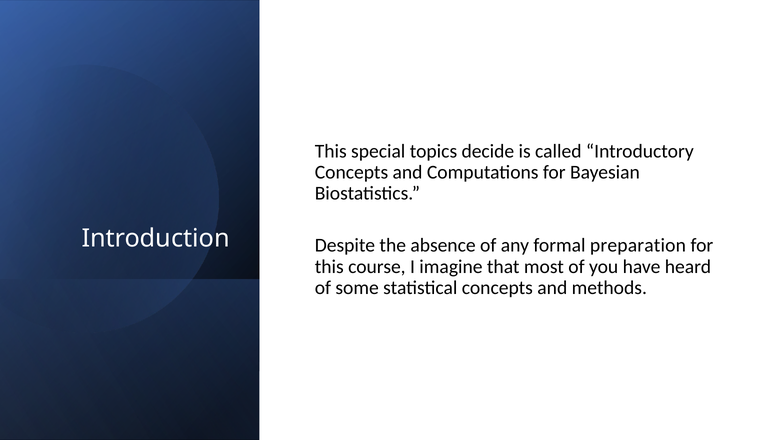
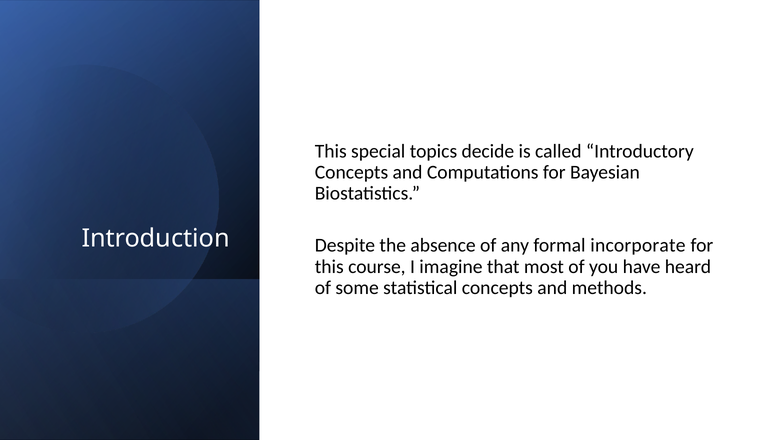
preparation: preparation -> incorporate (638, 246)
